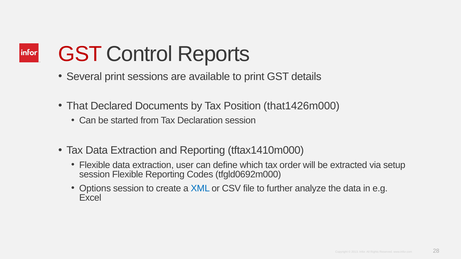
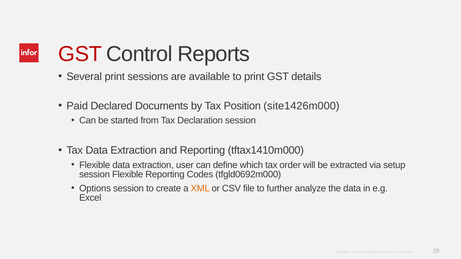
That: That -> Paid (77, 106)
that1426m000: that1426m000 -> site1426m000 (301, 106)
XML colour: blue -> orange (200, 189)
